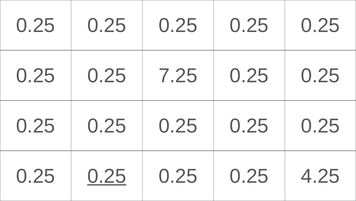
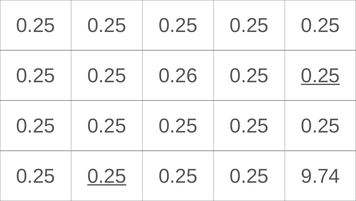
7.25: 7.25 -> 0.26 (178, 75)
0.25 underline: none -> present (320, 75)
4.25: 4.25 -> 9.74 (320, 176)
